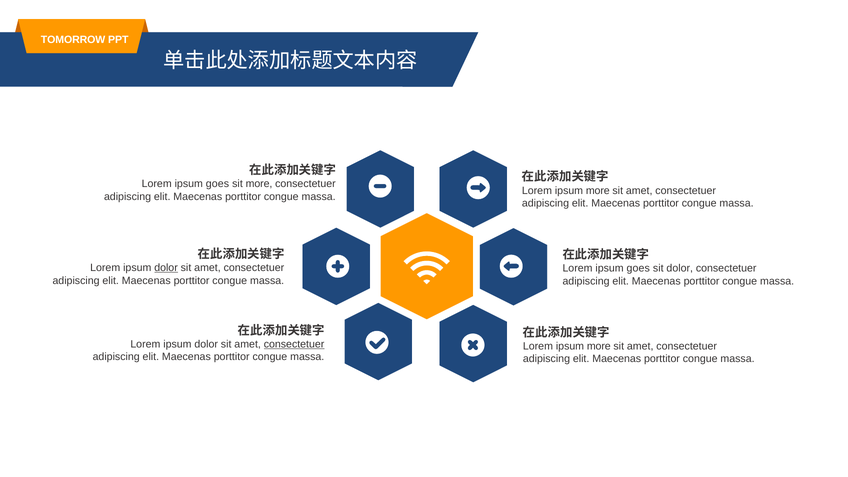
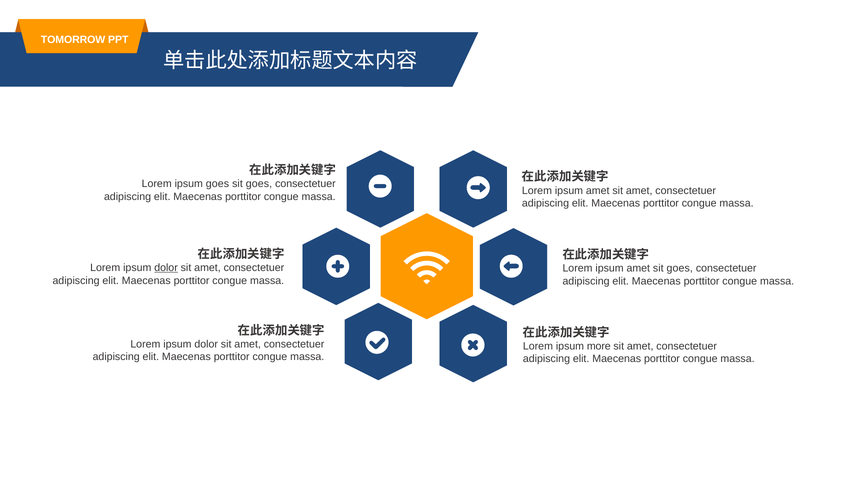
more: more -> goes (259, 184)
more: more -> amet (598, 191)
goes: goes -> amet (638, 268)
dolor: dolor -> goes (680, 268)
consectetuer underline: present -> none (294, 344)
